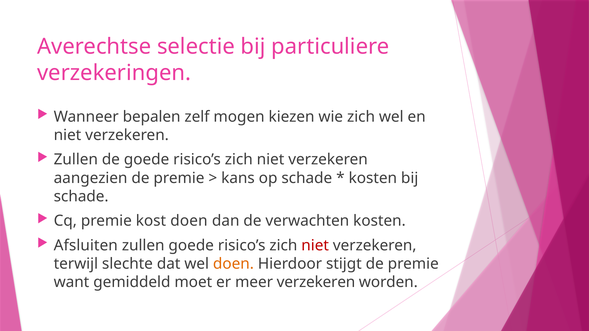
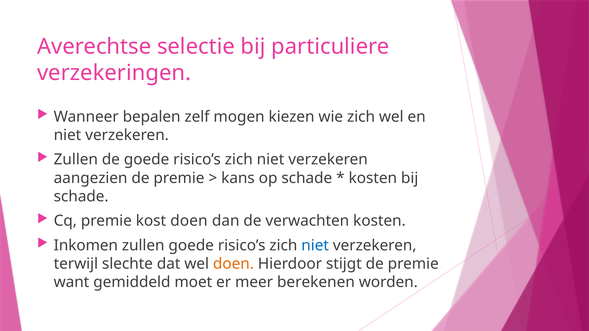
Afsluiten: Afsluiten -> Inkomen (86, 246)
niet colour: red -> blue (315, 246)
meer verzekeren: verzekeren -> berekenen (316, 282)
